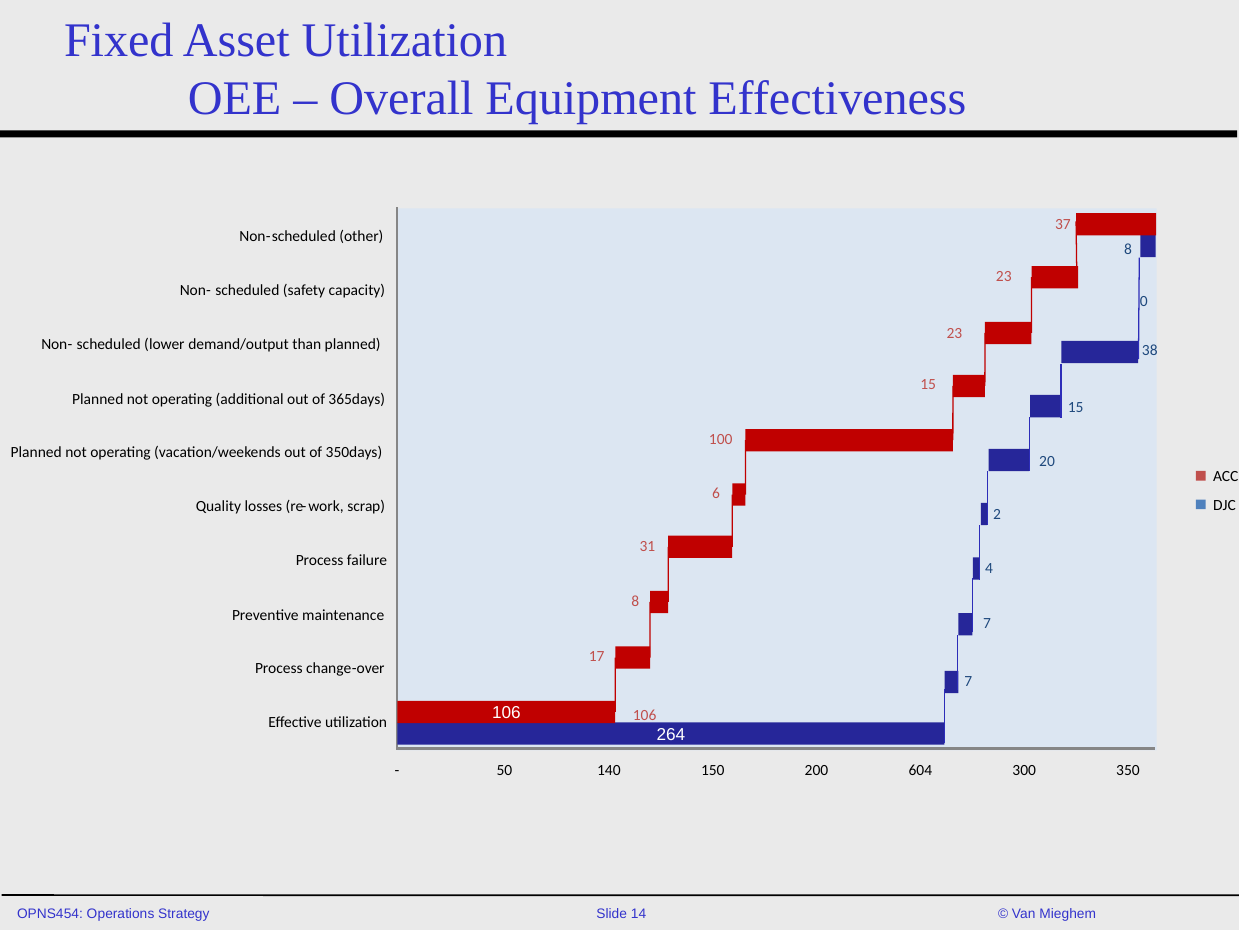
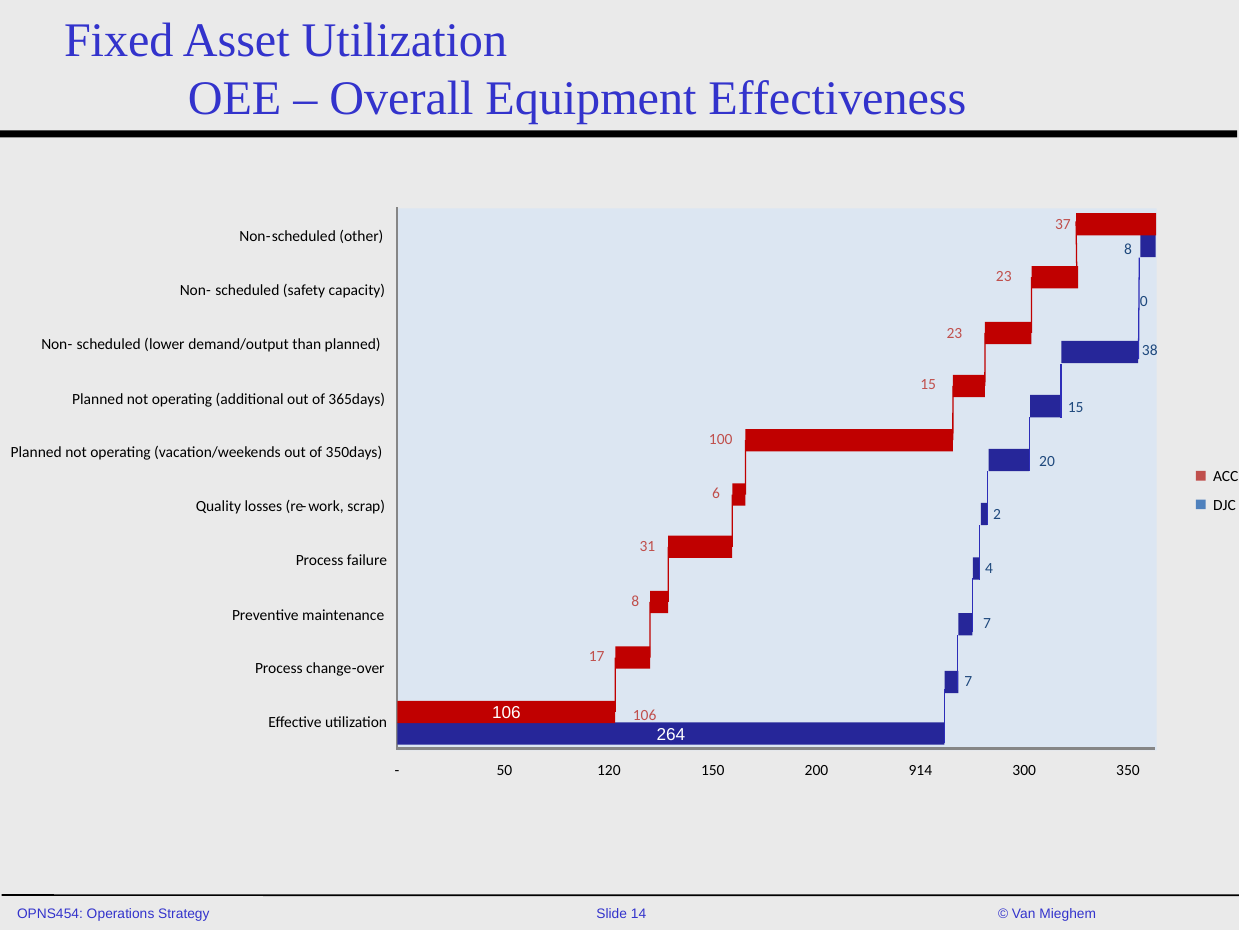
140: 140 -> 120 (609, 770)
604: 604 -> 914 (920, 770)
